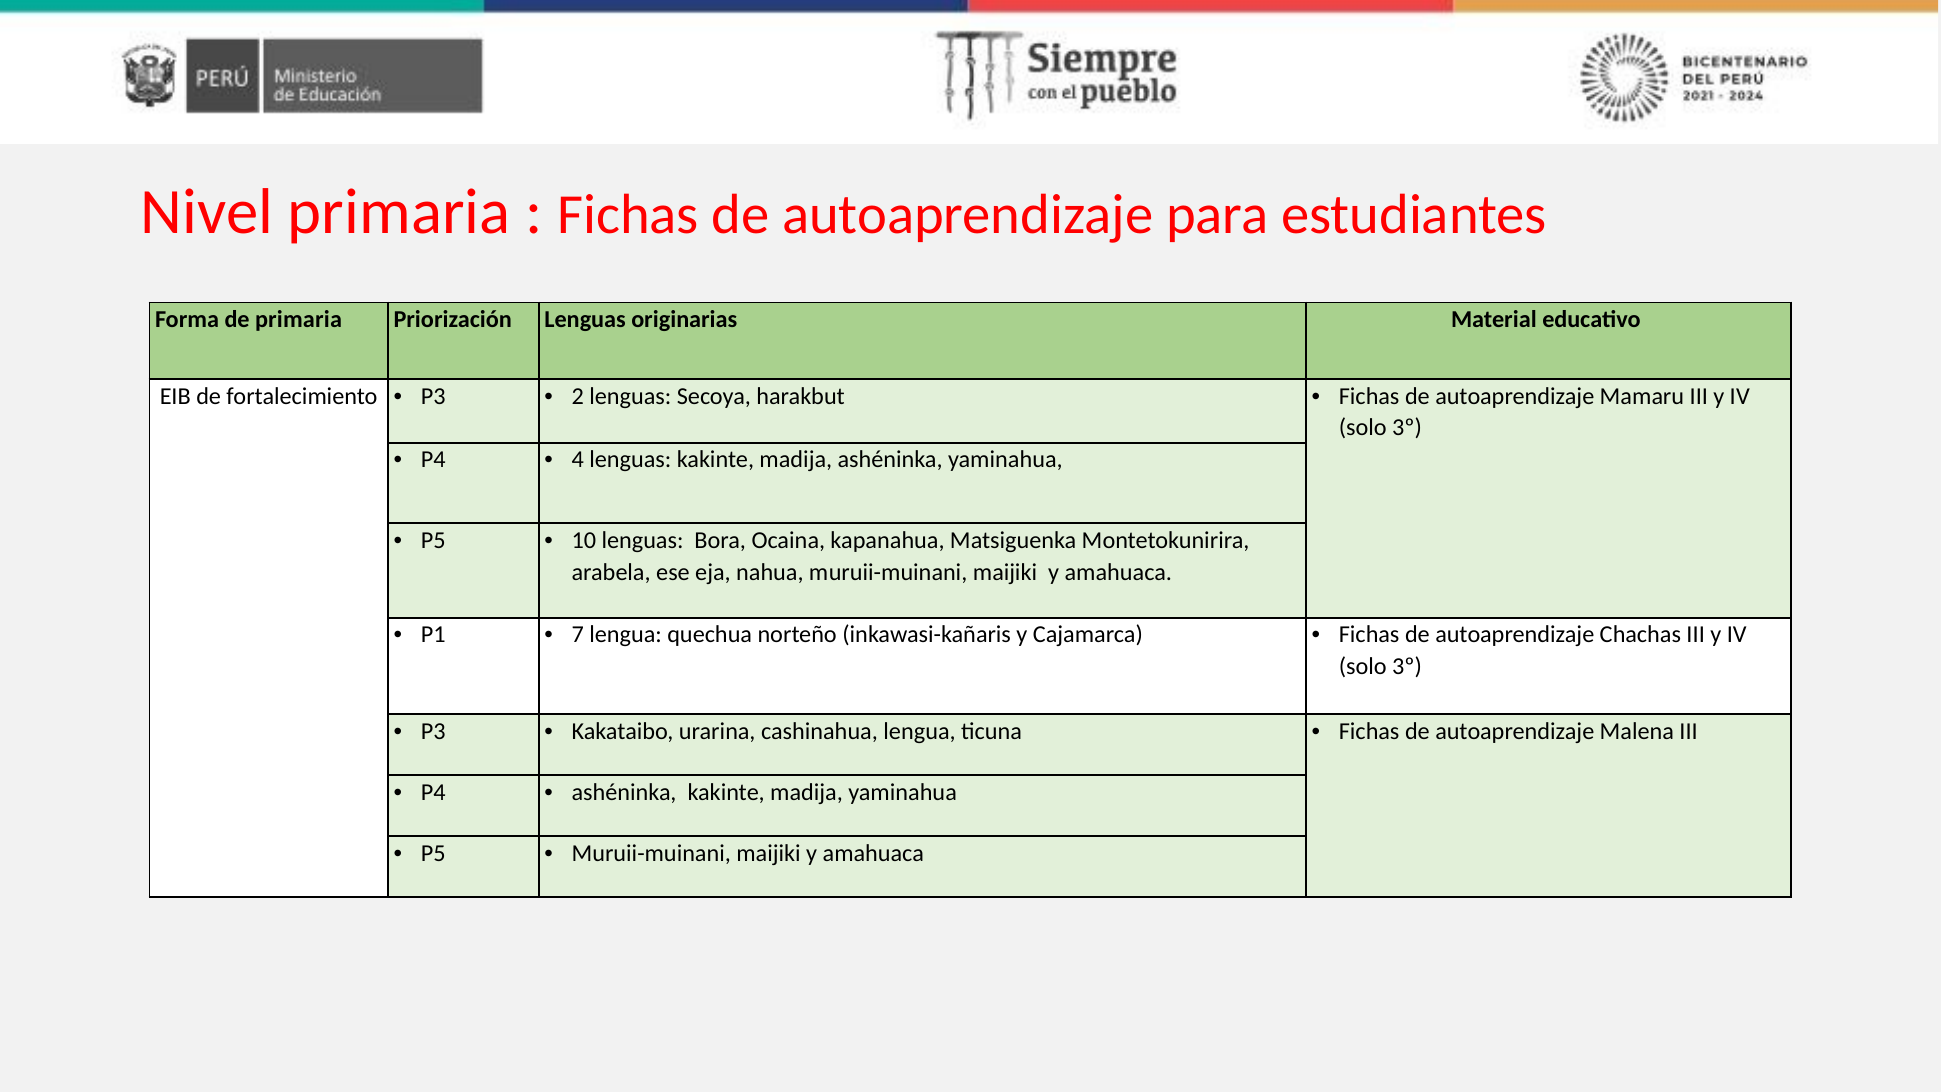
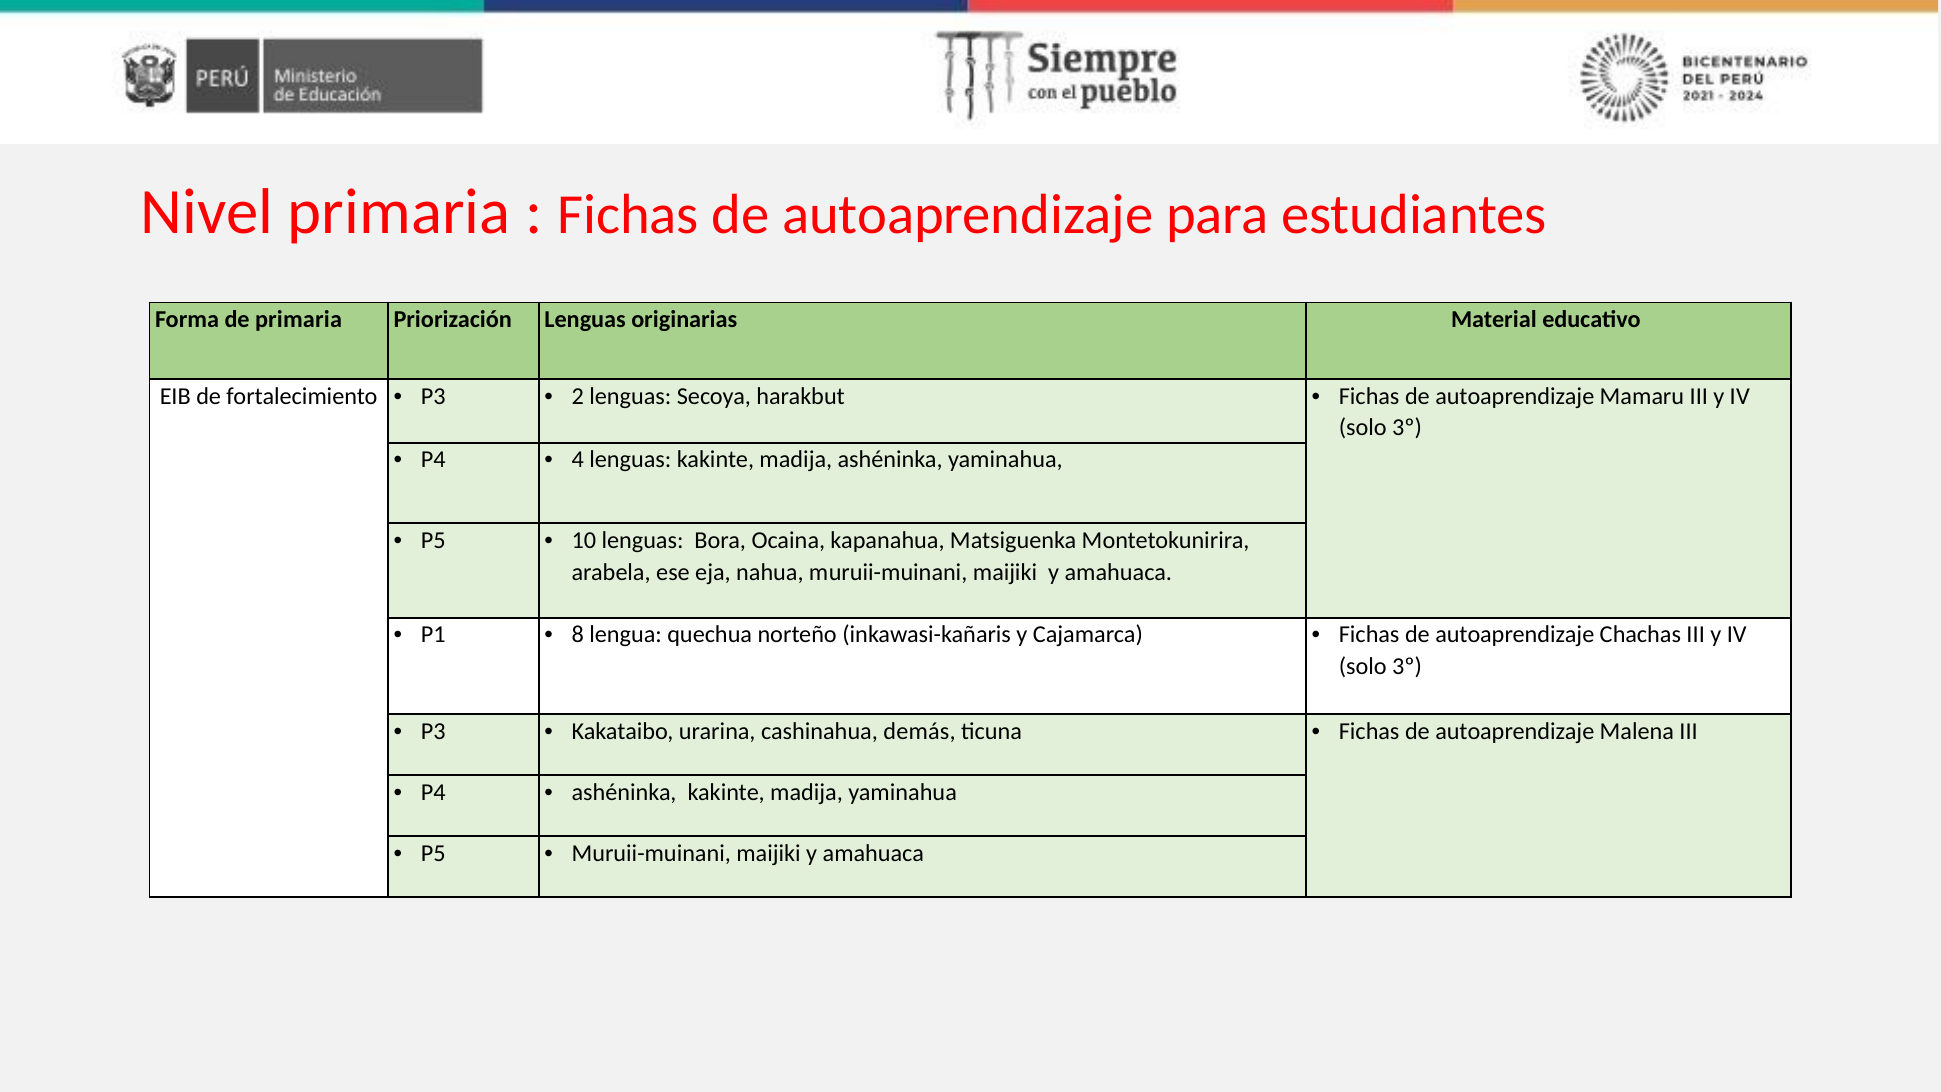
7: 7 -> 8 (578, 635)
cashinahua lengua: lengua -> demás (919, 731)
